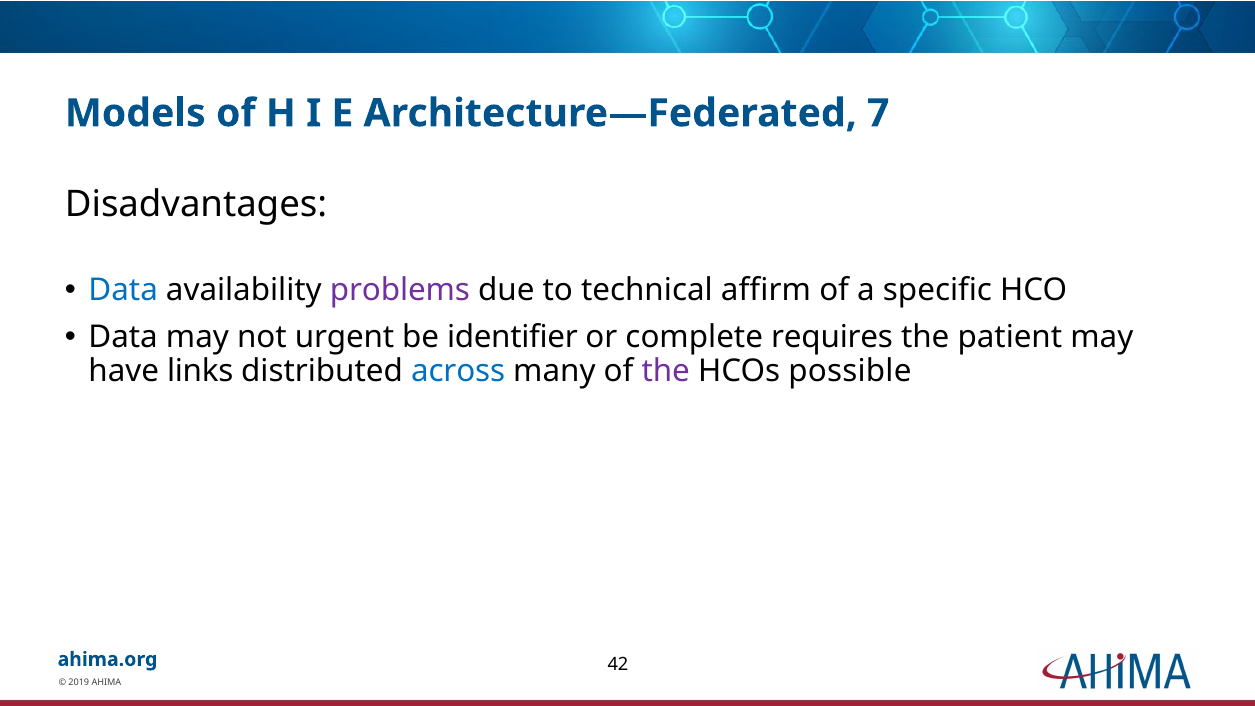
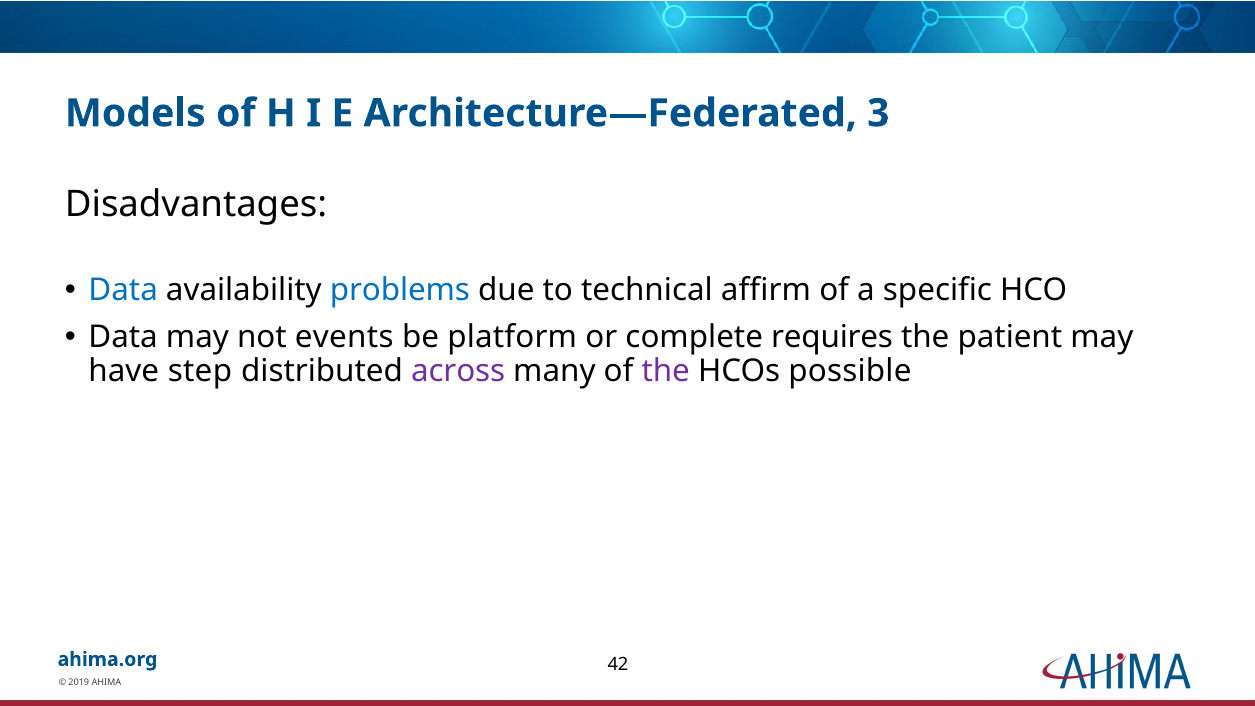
7: 7 -> 3 (878, 113)
problems colour: purple -> blue (400, 290)
urgent: urgent -> events (344, 337)
identifier: identifier -> platform (512, 337)
links: links -> step (200, 371)
across colour: blue -> purple (458, 371)
